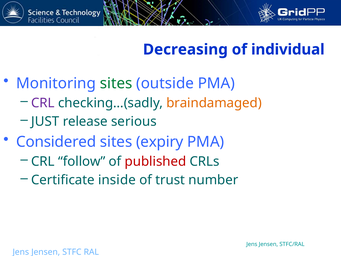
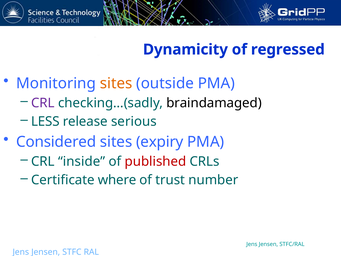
Decreasing: Decreasing -> Dynamicity (185, 49)
individual: individual -> regressed (288, 49)
sites colour: green -> orange (116, 83)
braindamaged colour: orange -> black (214, 103)
JUST: JUST -> LESS (45, 121)
follow: follow -> inside (82, 161)
inside: inside -> where (117, 180)
